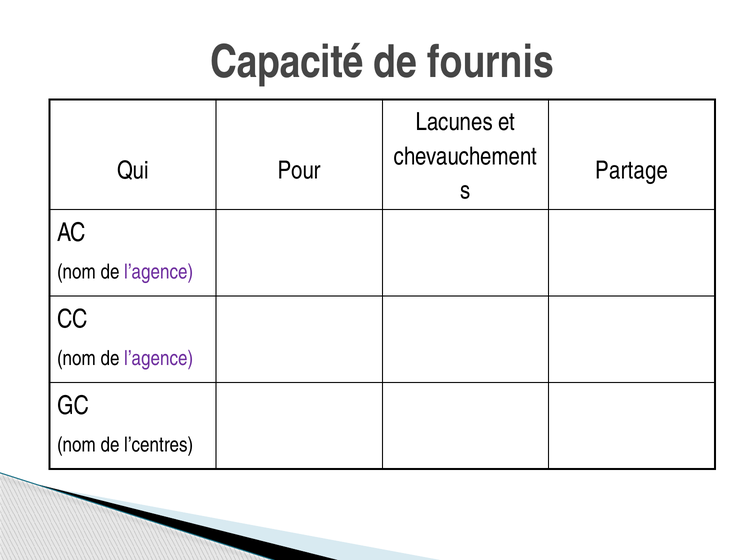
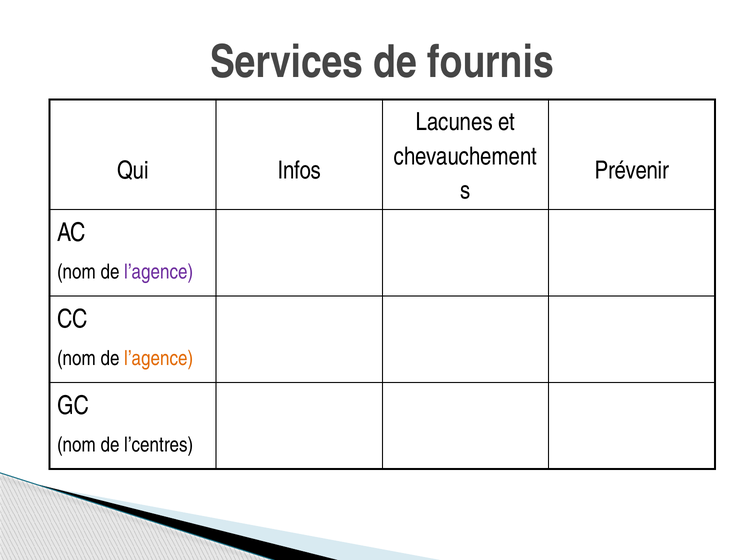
Capacité: Capacité -> Services (287, 62)
Pour: Pour -> Infos (299, 170)
Partage: Partage -> Prévenir (632, 170)
l’agence colour: purple -> orange (159, 358)
